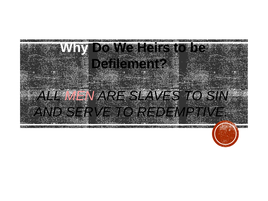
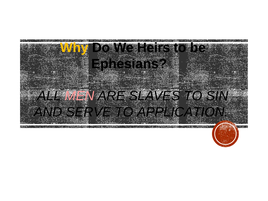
Why colour: white -> yellow (74, 48)
Defilement: Defilement -> Ephesians (129, 64)
REDEMPTIVE: REDEMPTIVE -> APPLICATION (183, 112)
